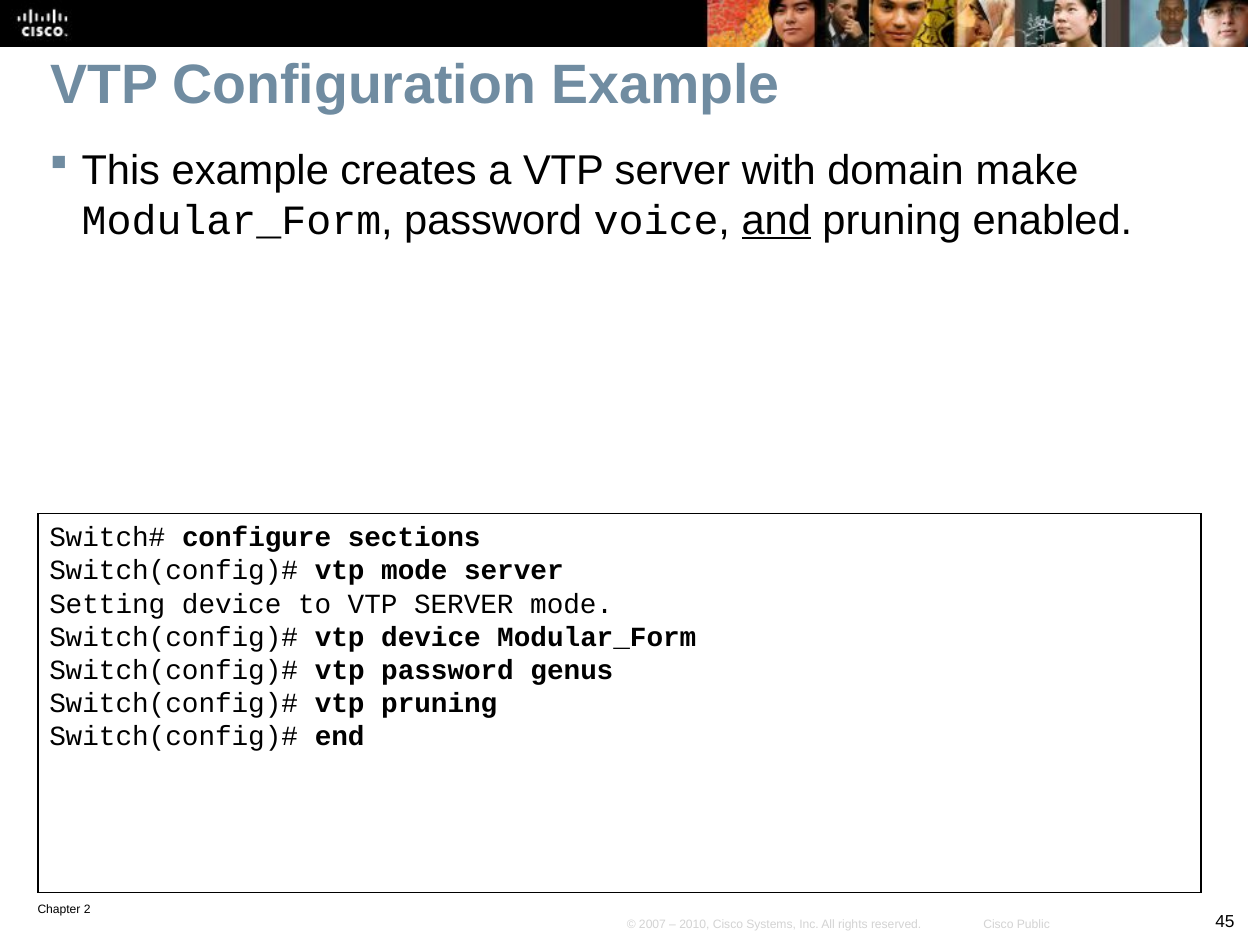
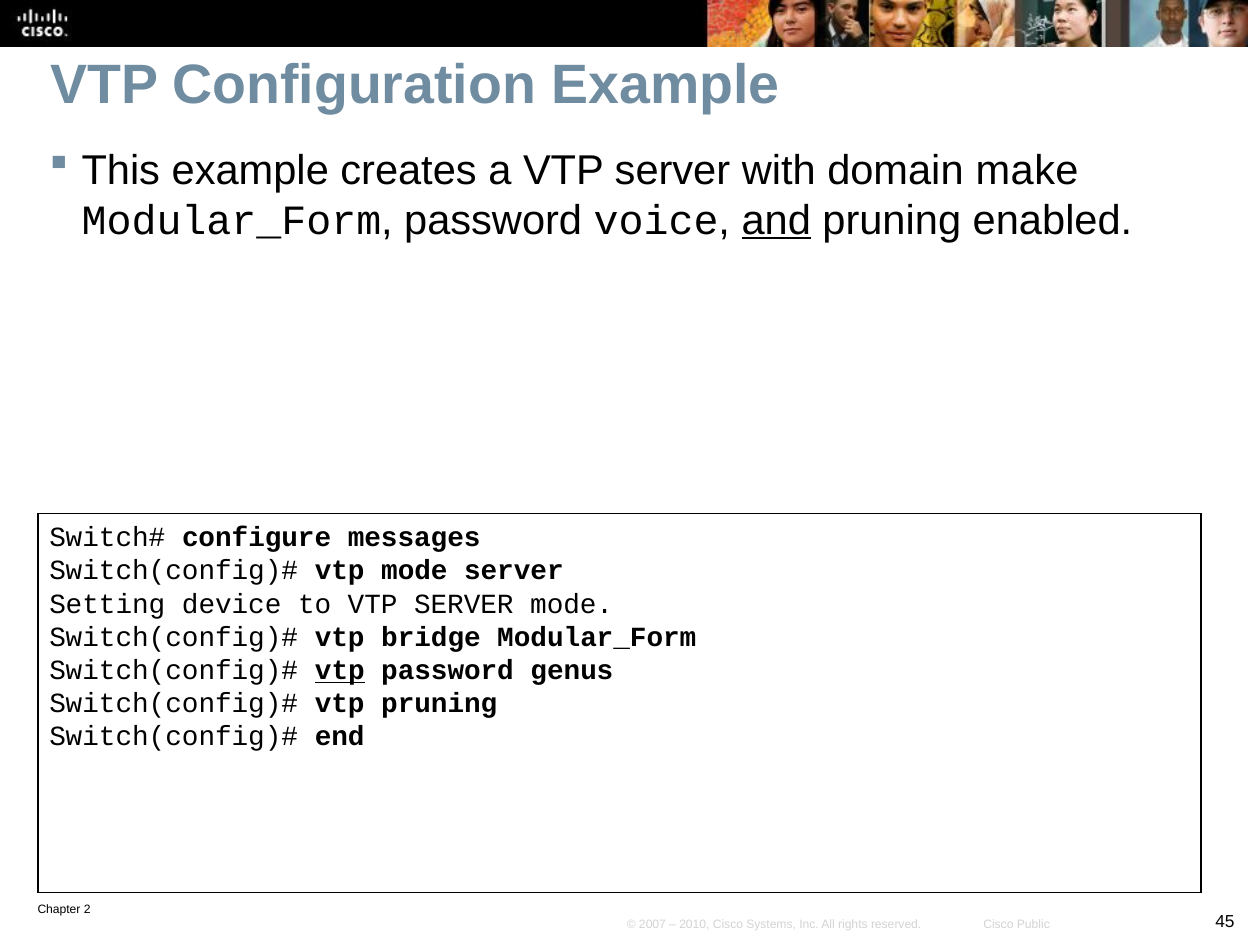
sections: sections -> messages (414, 538)
vtp device: device -> bridge (431, 637)
vtp underline: none -> present (340, 670)
